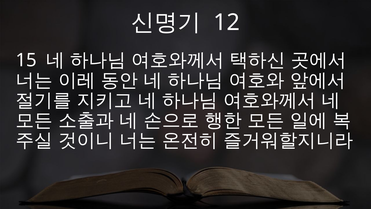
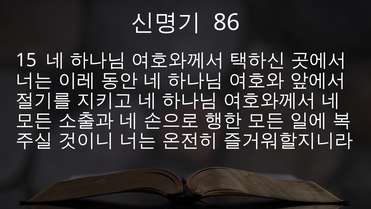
12: 12 -> 86 (227, 22)
